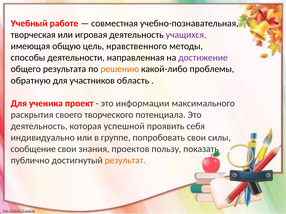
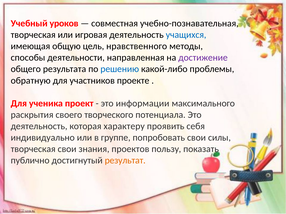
работе: работе -> уроков (64, 23)
учащихся colour: purple -> blue (186, 35)
решению colour: orange -> blue (120, 69)
область: область -> проекте (133, 81)
успешной: успешной -> характеру (124, 126)
сообщение: сообщение -> творческая (33, 149)
